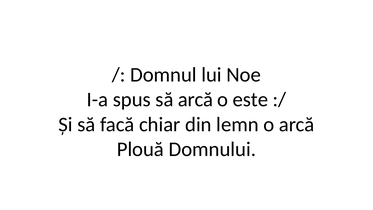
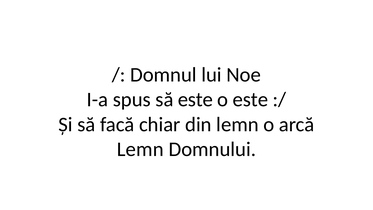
să arcă: arcă -> este (195, 100)
Plouă: Plouă -> Lemn (140, 149)
